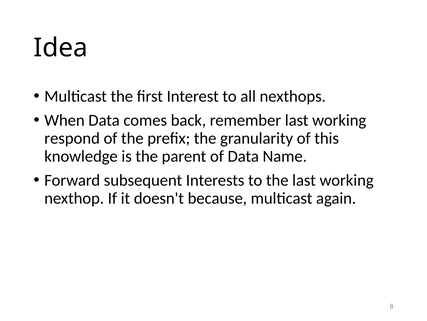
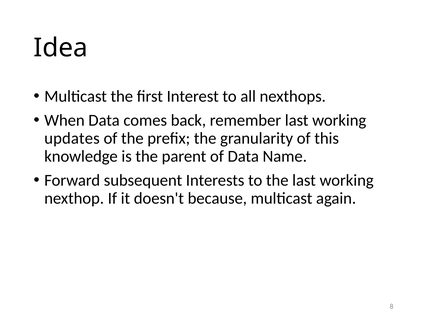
respond: respond -> updates (72, 138)
